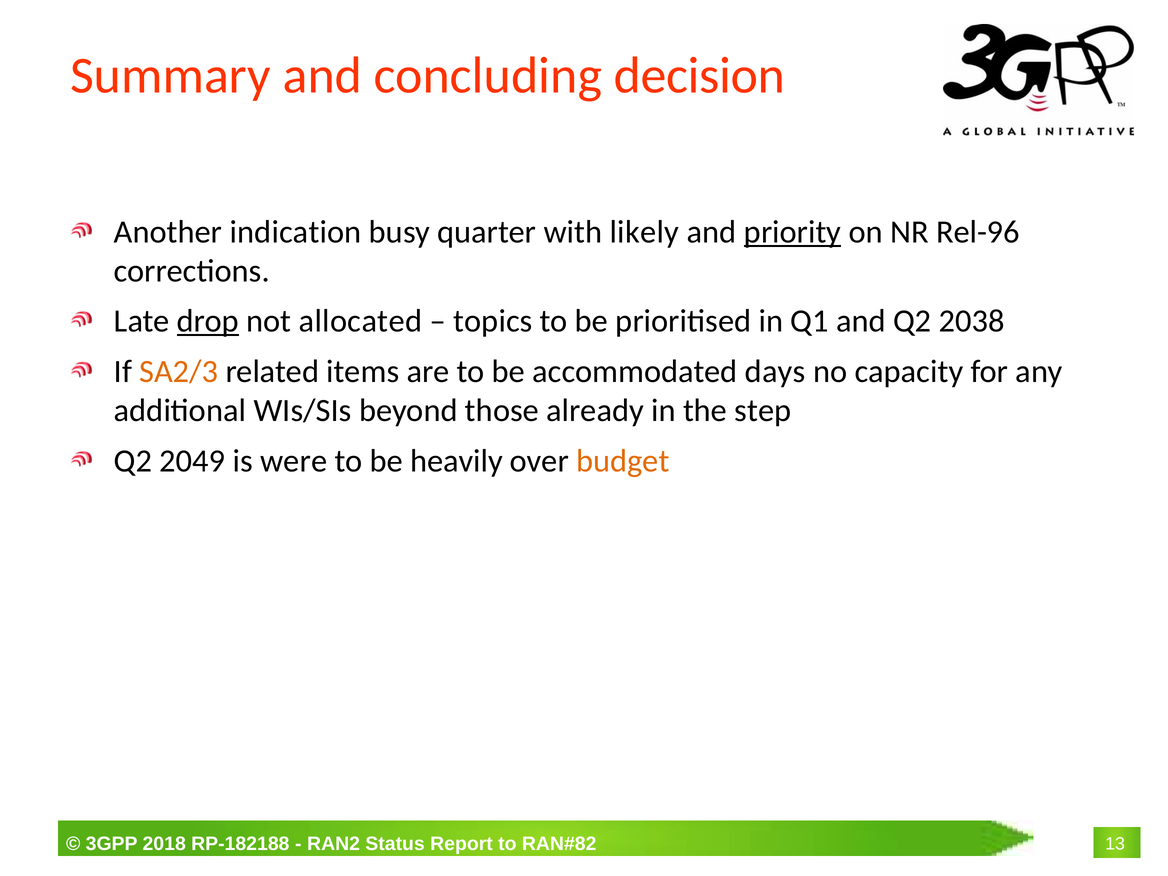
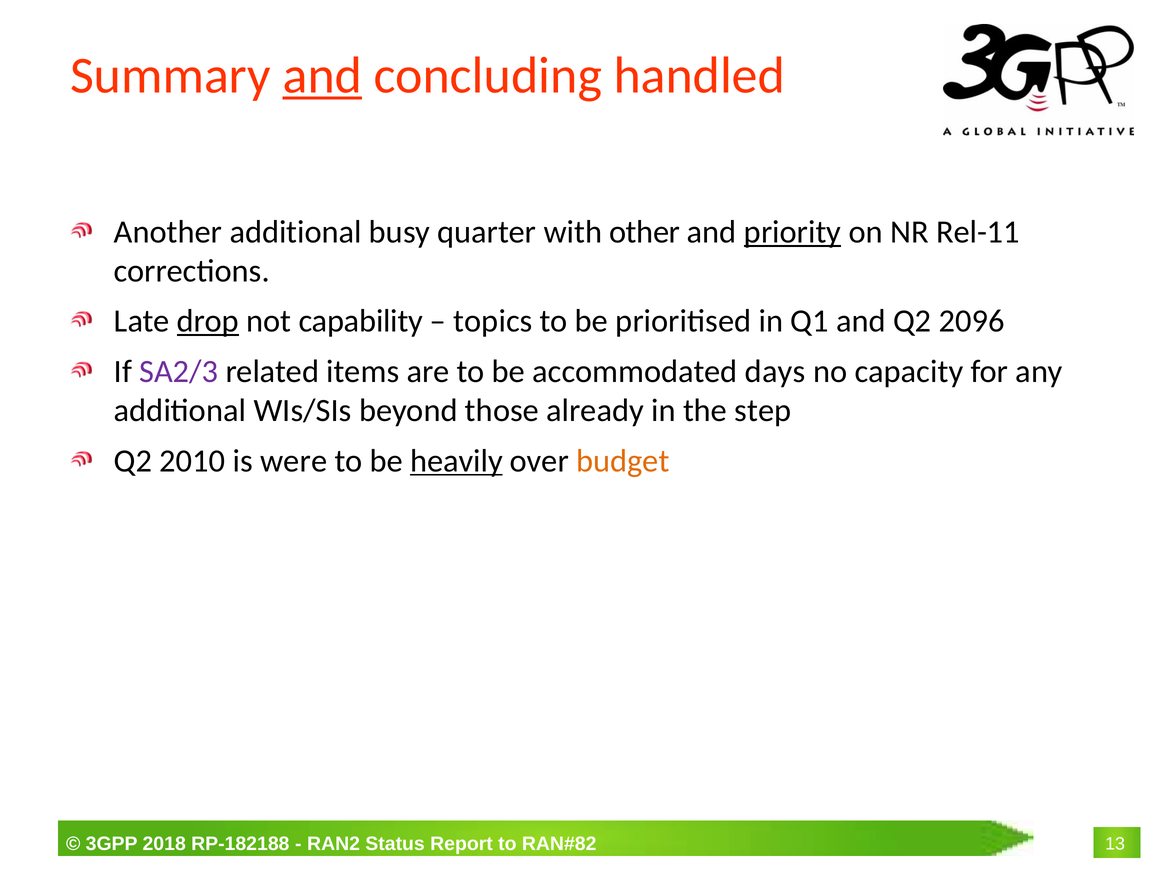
and underline: none -> present (322, 76)
decision: decision -> handled (699, 76)
Another indication: indication -> additional (296, 232)
likely: likely -> other (645, 232)
Rel-96: Rel-96 -> Rel-11 (978, 232)
allocated: allocated -> capability (361, 321)
2038: 2038 -> 2096 (972, 321)
SA2/3 colour: orange -> purple (179, 372)
2049: 2049 -> 2010 (192, 461)
heavily underline: none -> present (456, 461)
